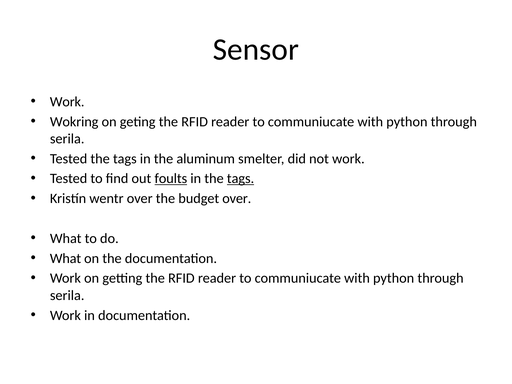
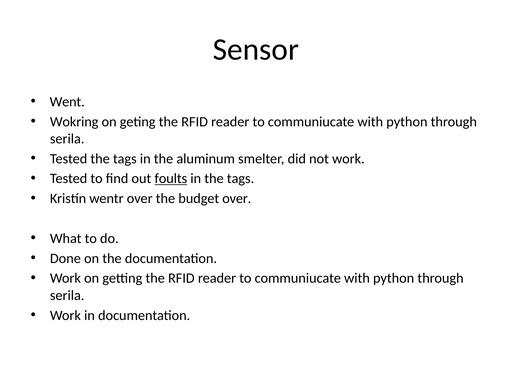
Work: Work -> Went (67, 102)
tags underline: present -> none (241, 179)
What: What -> Done (65, 258)
